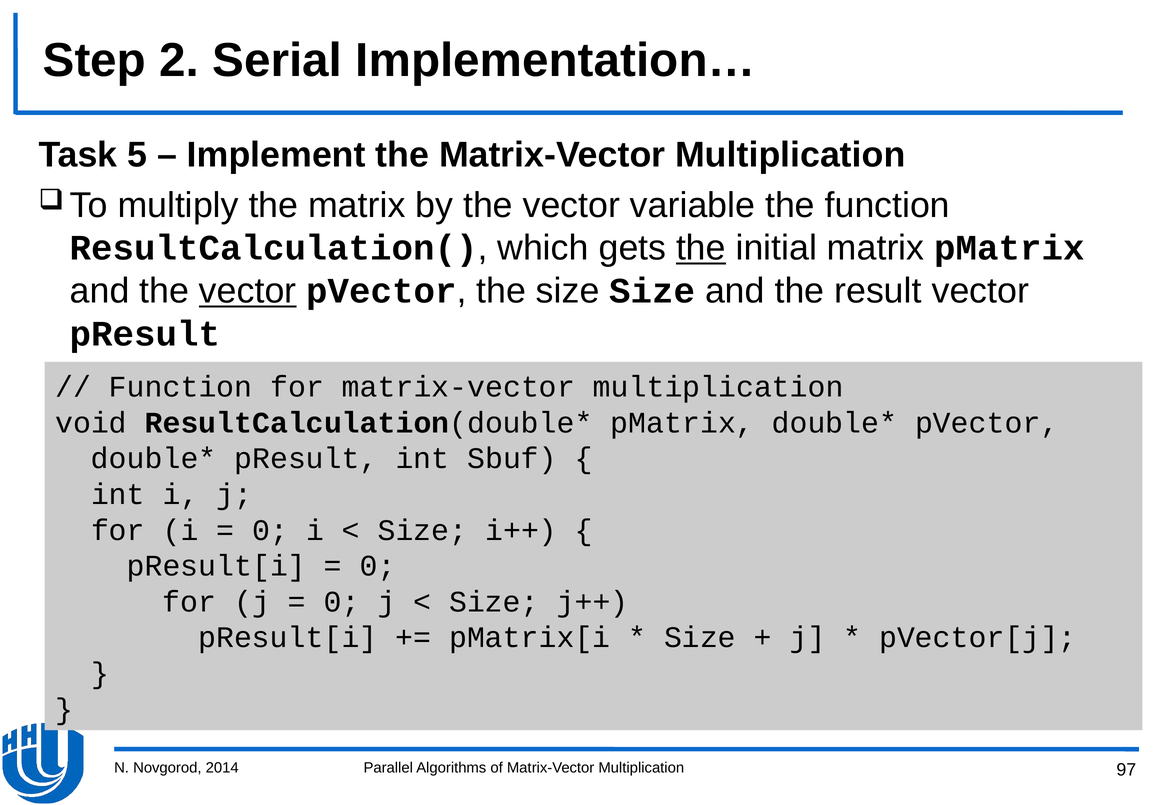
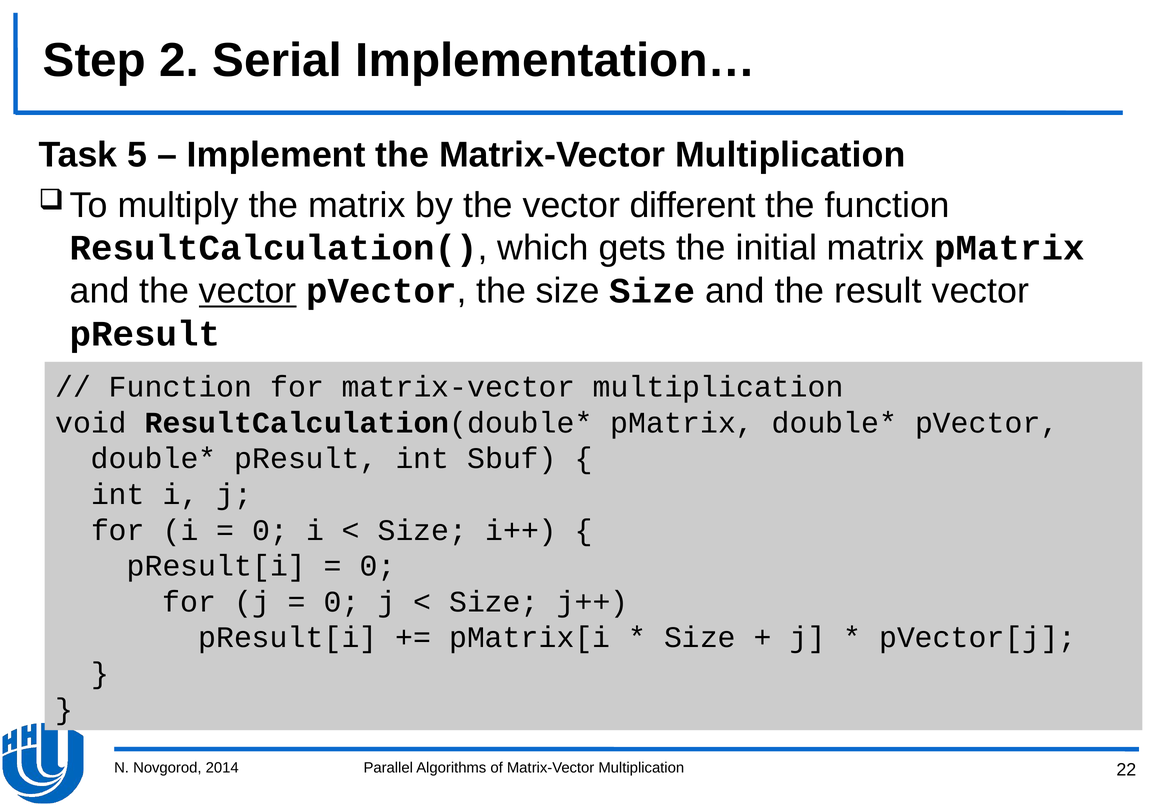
variable: variable -> different (693, 205)
the underline: present -> none (701, 248)
97: 97 -> 22 (1126, 769)
